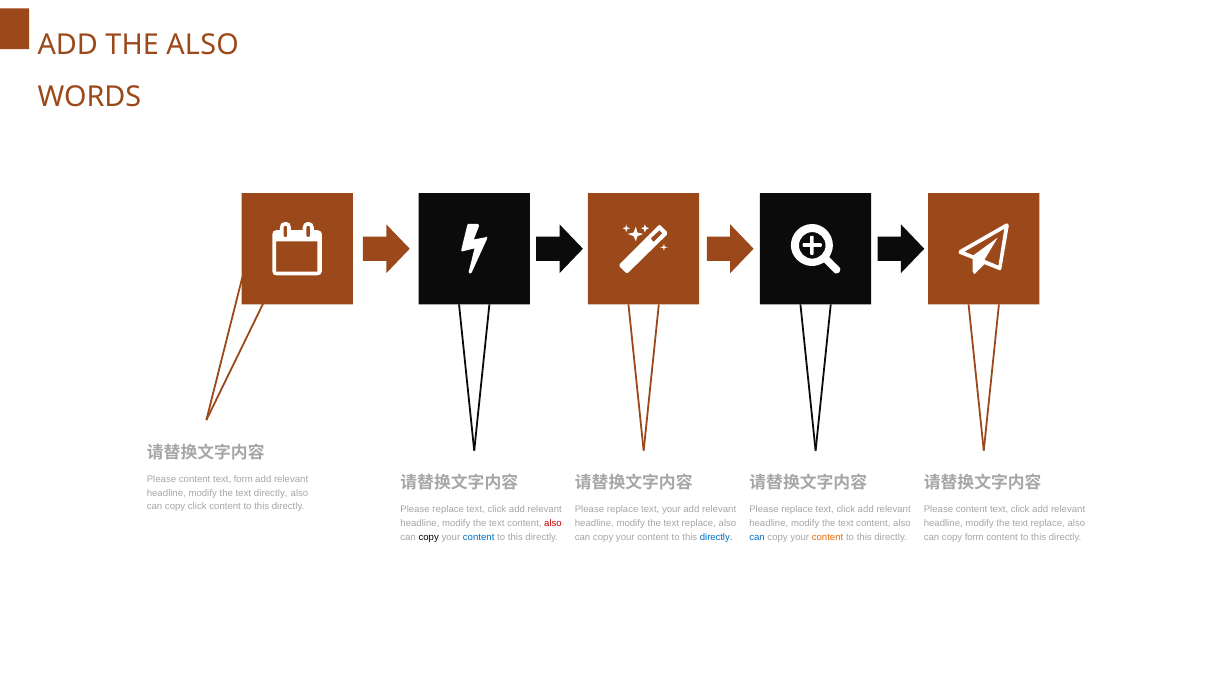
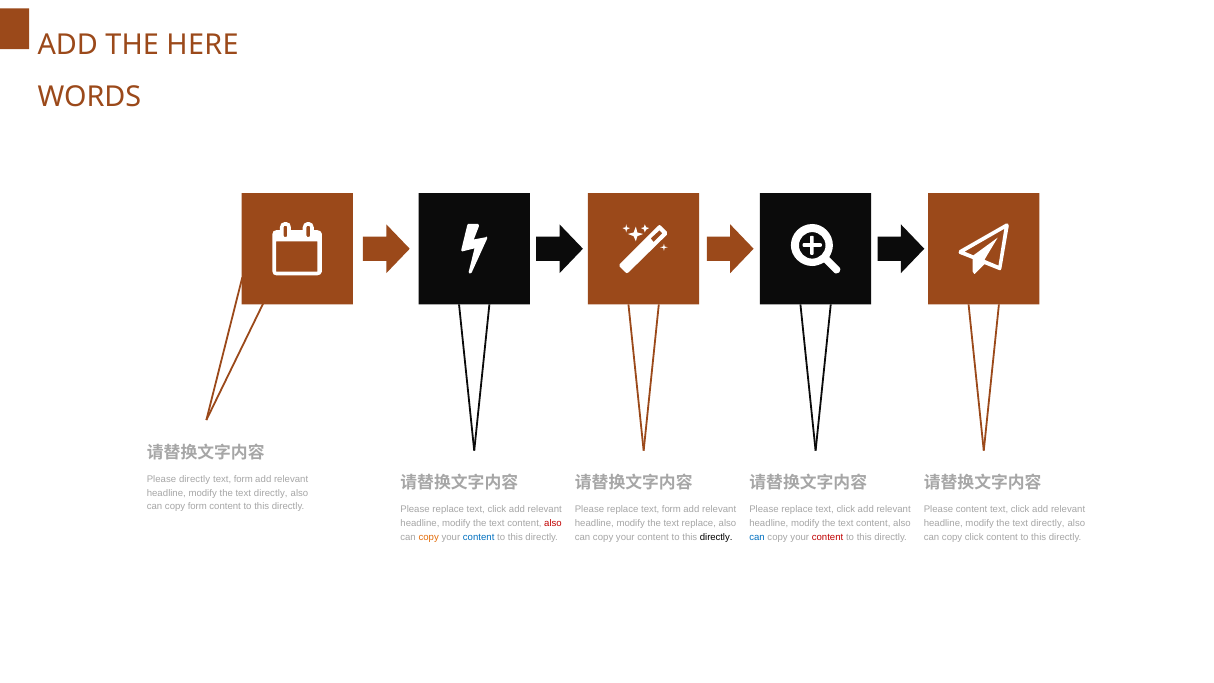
THE ALSO: ALSO -> HERE (203, 45)
content: content -> directly (195, 479)
copy click: click -> form (197, 507)
replace text your: your -> form (671, 510)
replace: replace -> directly (1048, 523)
copy colour: black -> orange (429, 537)
directly colour: blue -> black (716, 537)
content colour: orange -> red (828, 537)
copy form: form -> click (974, 537)
